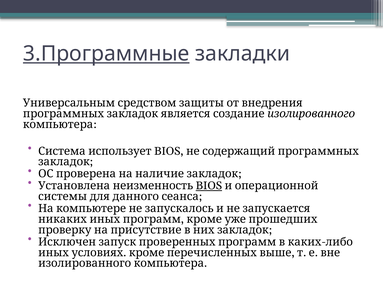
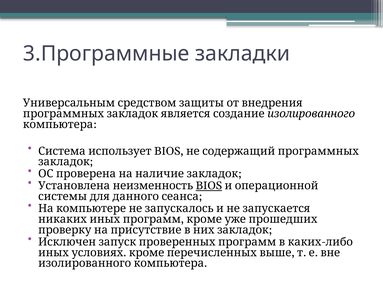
3.Программные underline: present -> none (106, 54)
